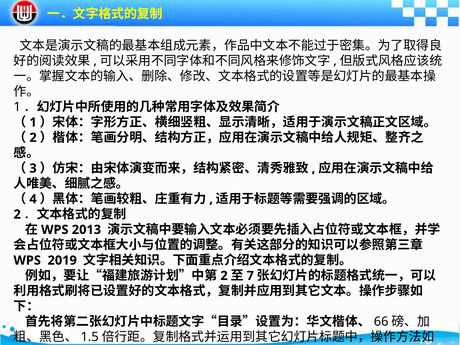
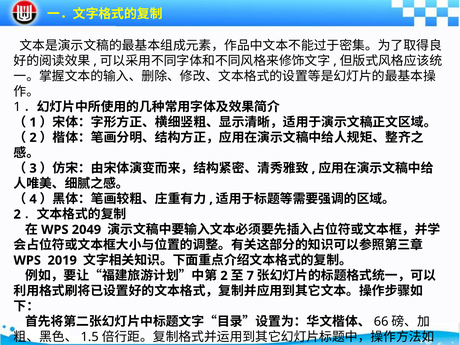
2013: 2013 -> 2049 (86, 230)
